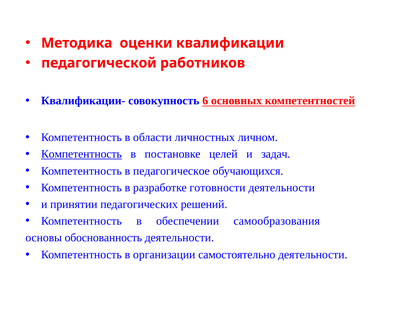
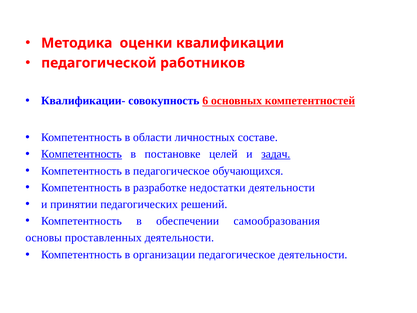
личном: личном -> составе (258, 137)
задач underline: none -> present (276, 154)
готовности: готовности -> недостатки (218, 187)
обоснованность: обоснованность -> проставленных (103, 237)
организации самостоятельно: самостоятельно -> педагогическое (237, 255)
